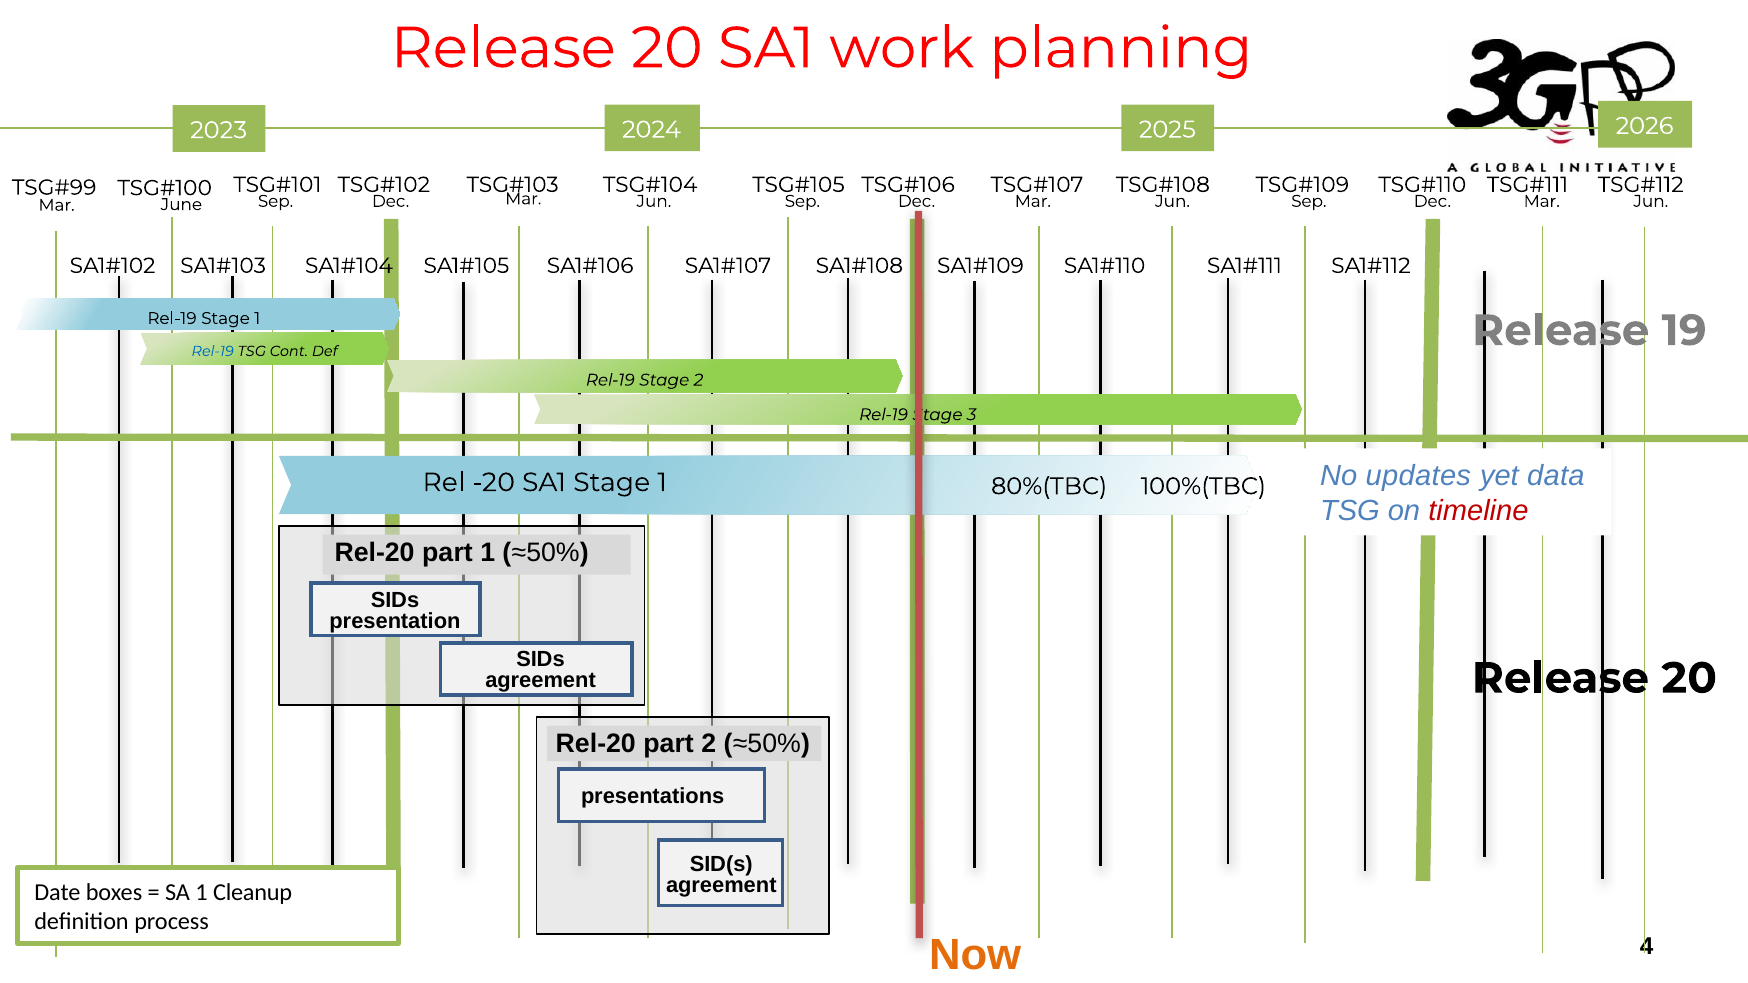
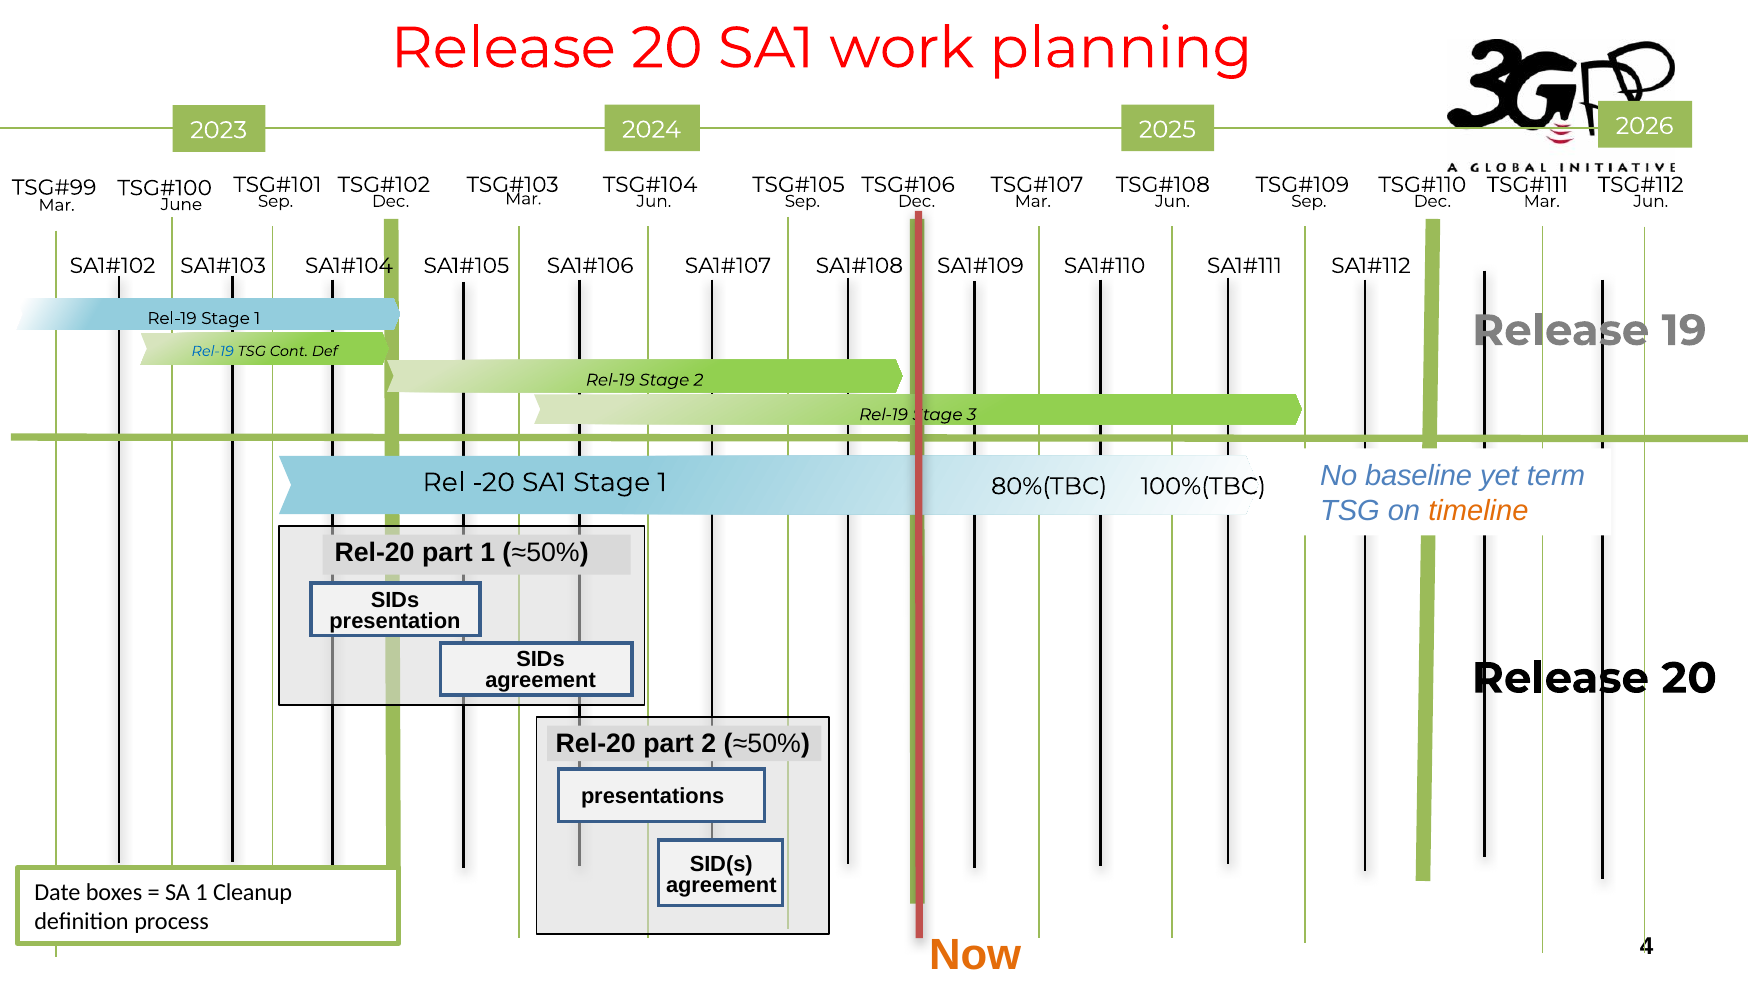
updates: updates -> baseline (1419, 477)
data: data -> term (1556, 477)
timeline colour: red -> orange (1478, 511)
